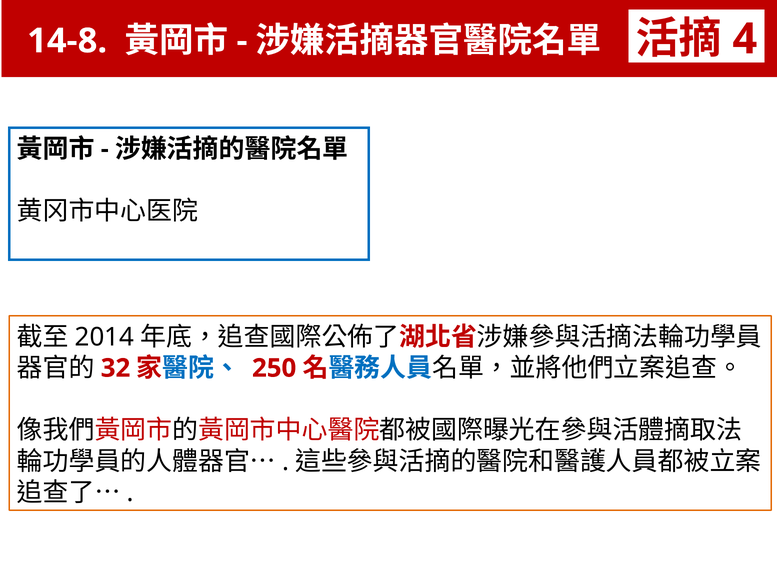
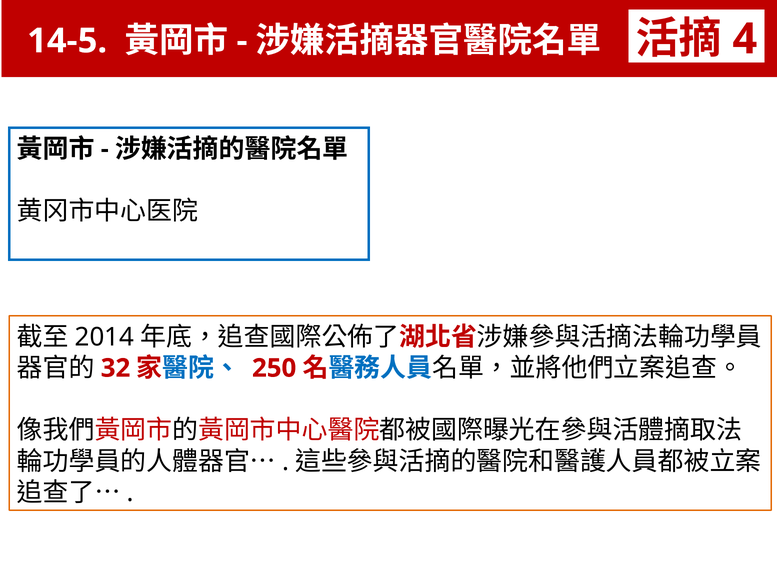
14-8: 14-8 -> 14-5 (67, 41)
